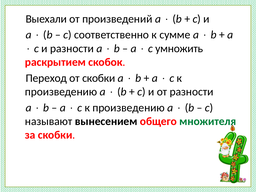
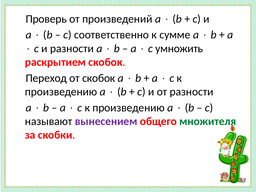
Выехали: Выехали -> Проверь (46, 19)
от скобки: скобки -> скобок (99, 78)
вынесением colour: black -> purple (106, 121)
